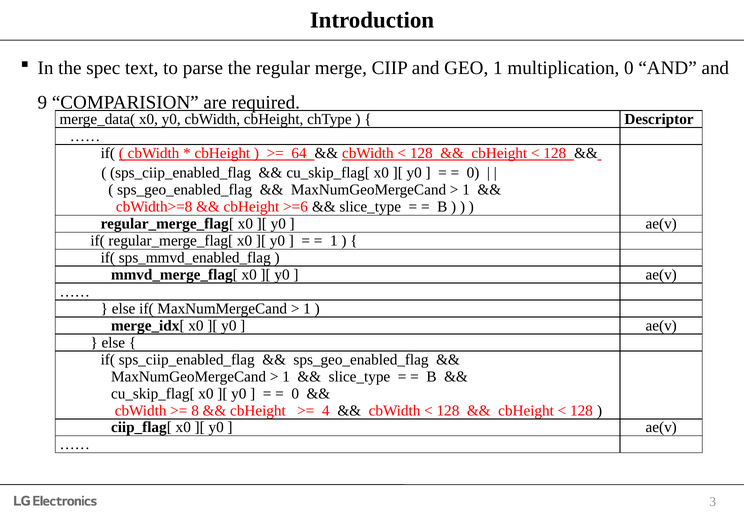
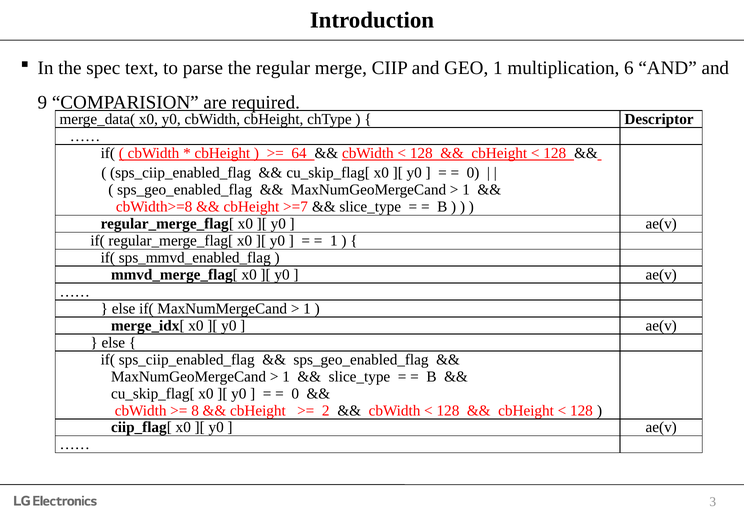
multiplication 0: 0 -> 6 (629, 68)
>=6: >=6 -> >=7 (295, 207)
4: 4 -> 2 (326, 411)
